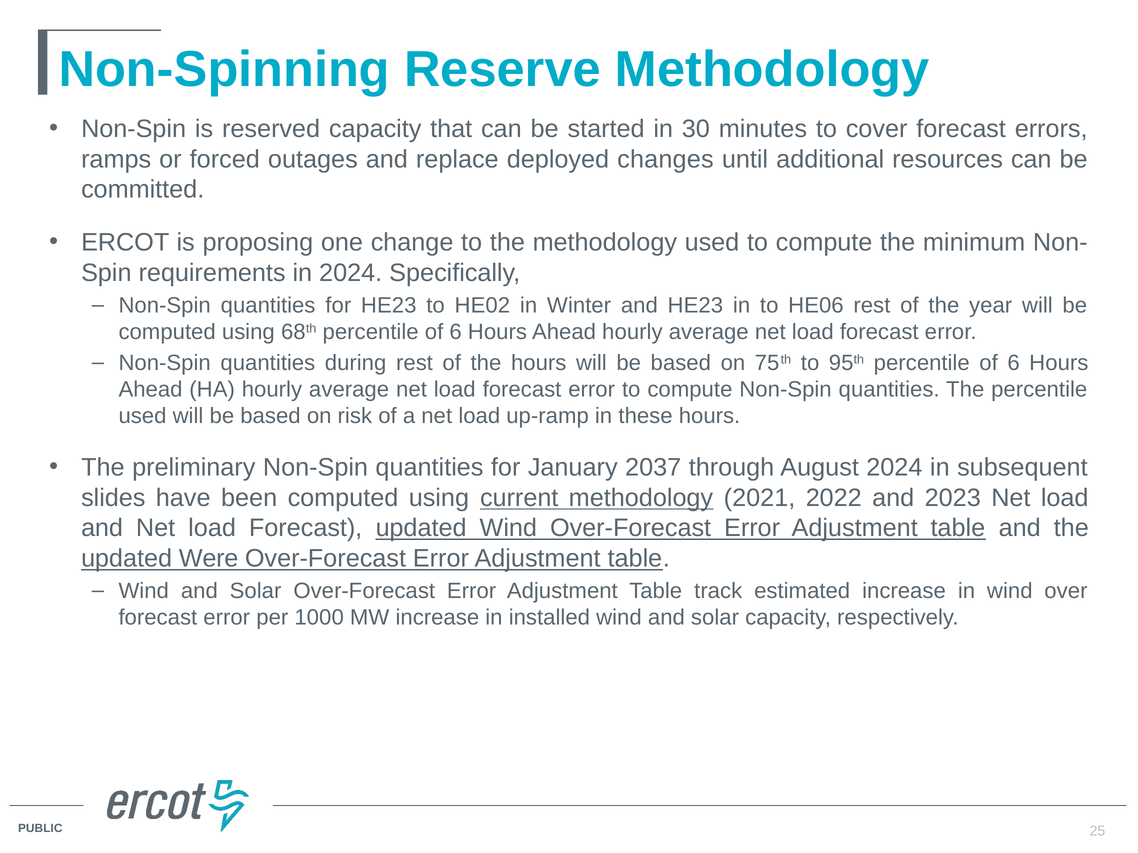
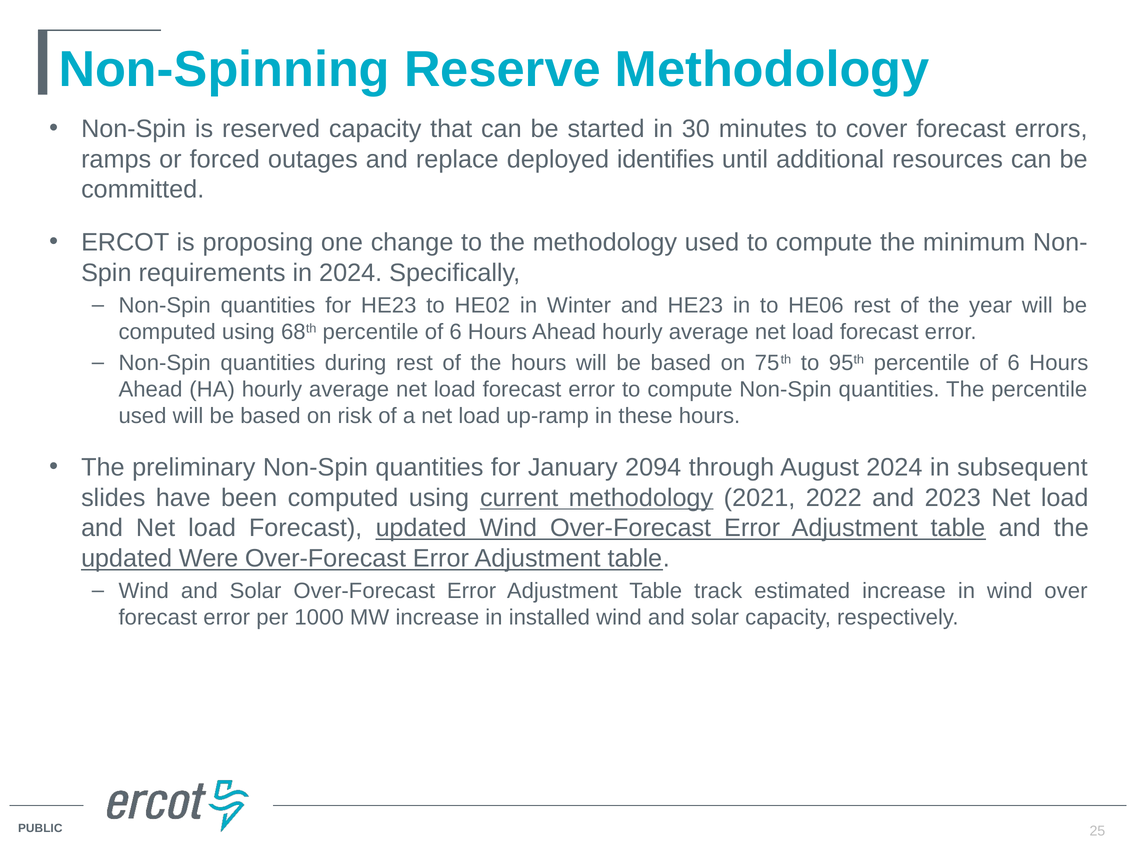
changes: changes -> identifies (666, 159)
2037: 2037 -> 2094 (653, 468)
